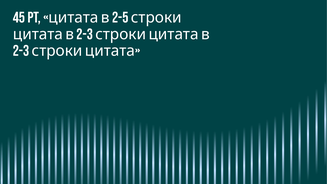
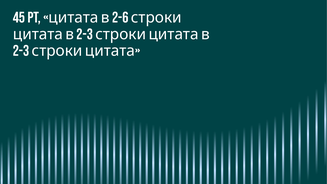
2-5: 2-5 -> 2-6 (120, 18)
